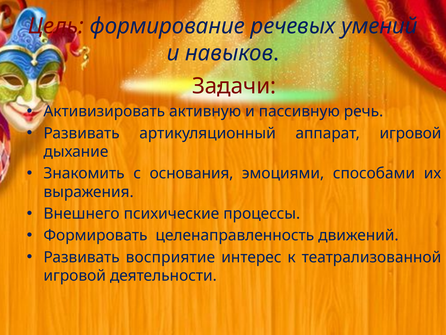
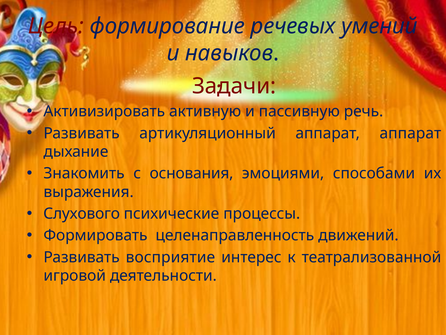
аппарат игровой: игровой -> аппарат (410, 133)
Внешнего: Внешнего -> Слухового (82, 214)
